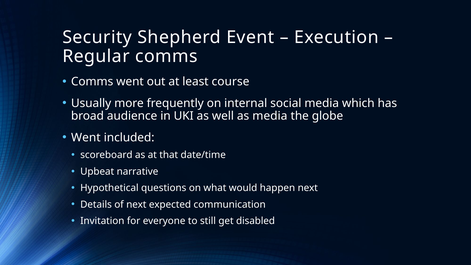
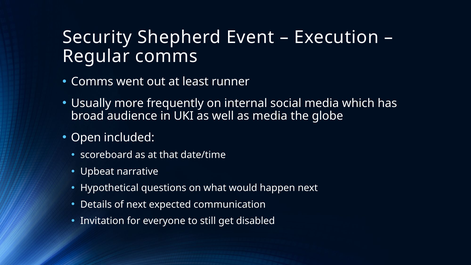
course: course -> runner (231, 82)
Went: Went -> Open (86, 137)
